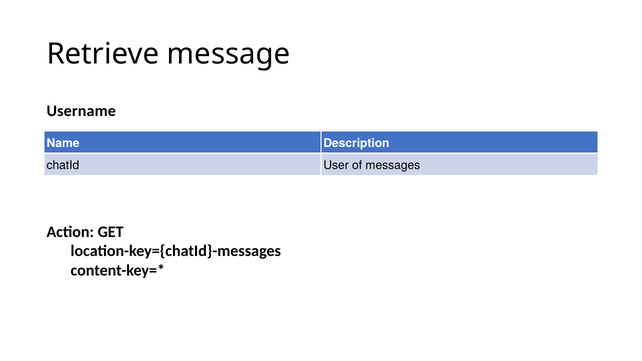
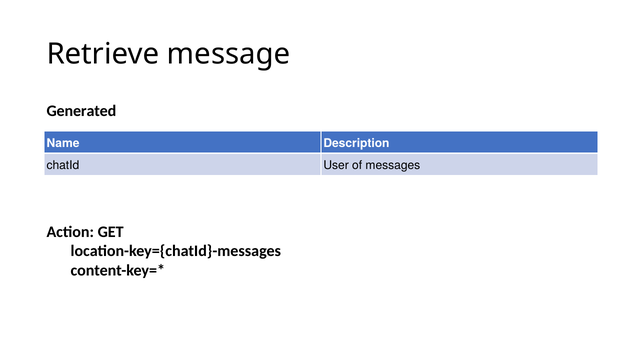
Username: Username -> Generated (81, 111)
